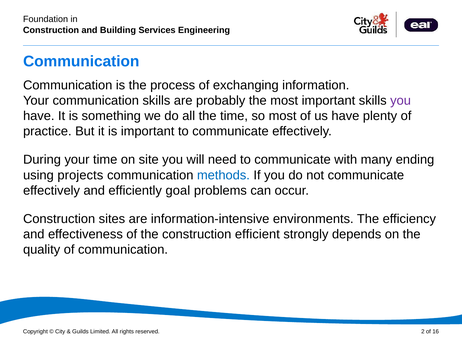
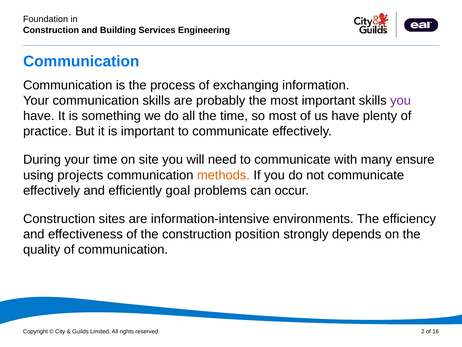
ending: ending -> ensure (415, 159)
methods colour: blue -> orange (223, 175)
efficient: efficient -> position (257, 234)
